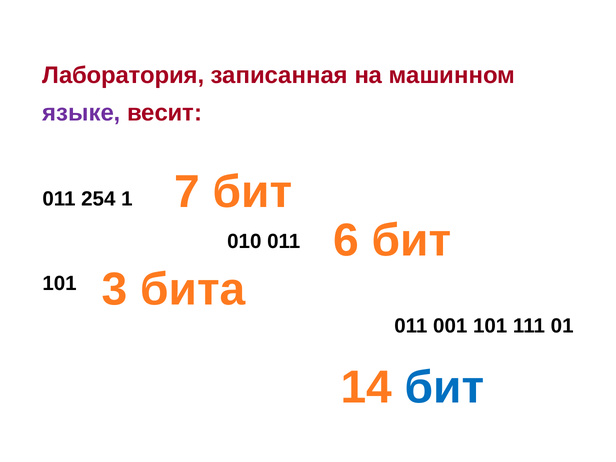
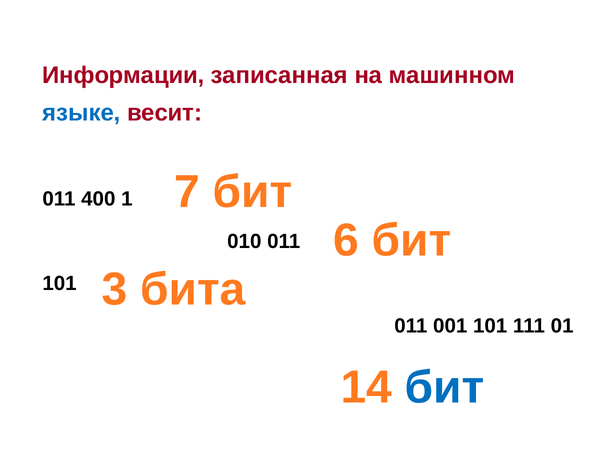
Лаборатория: Лаборатория -> Информации (123, 75)
языке colour: purple -> blue (81, 113)
254: 254 -> 400 (98, 199)
